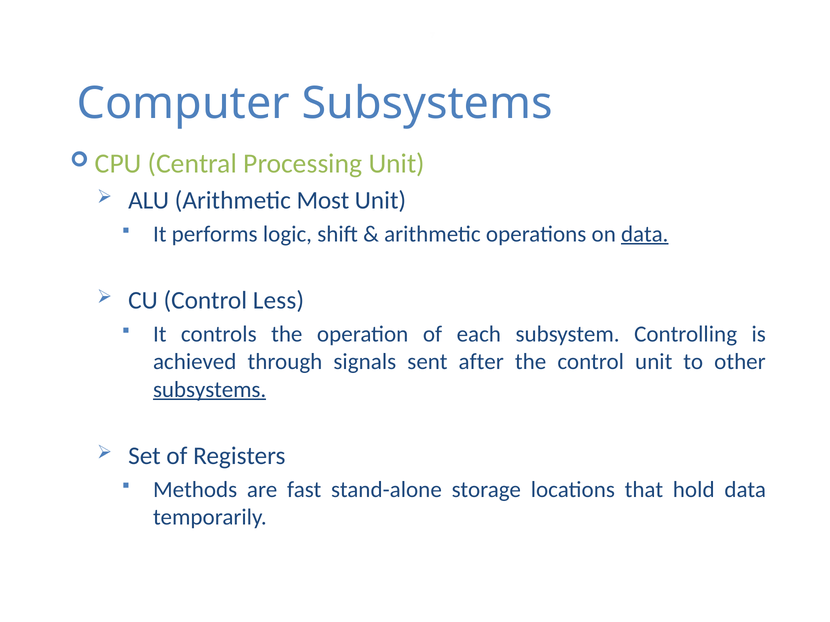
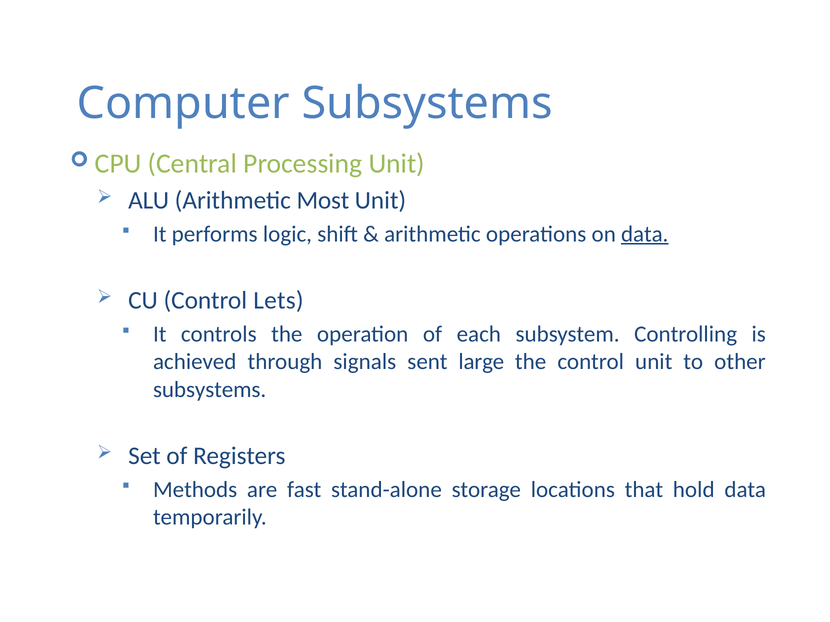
Less: Less -> Lets (278, 301)
after: after -> large (481, 362)
subsystems underline: present -> none (210, 390)
